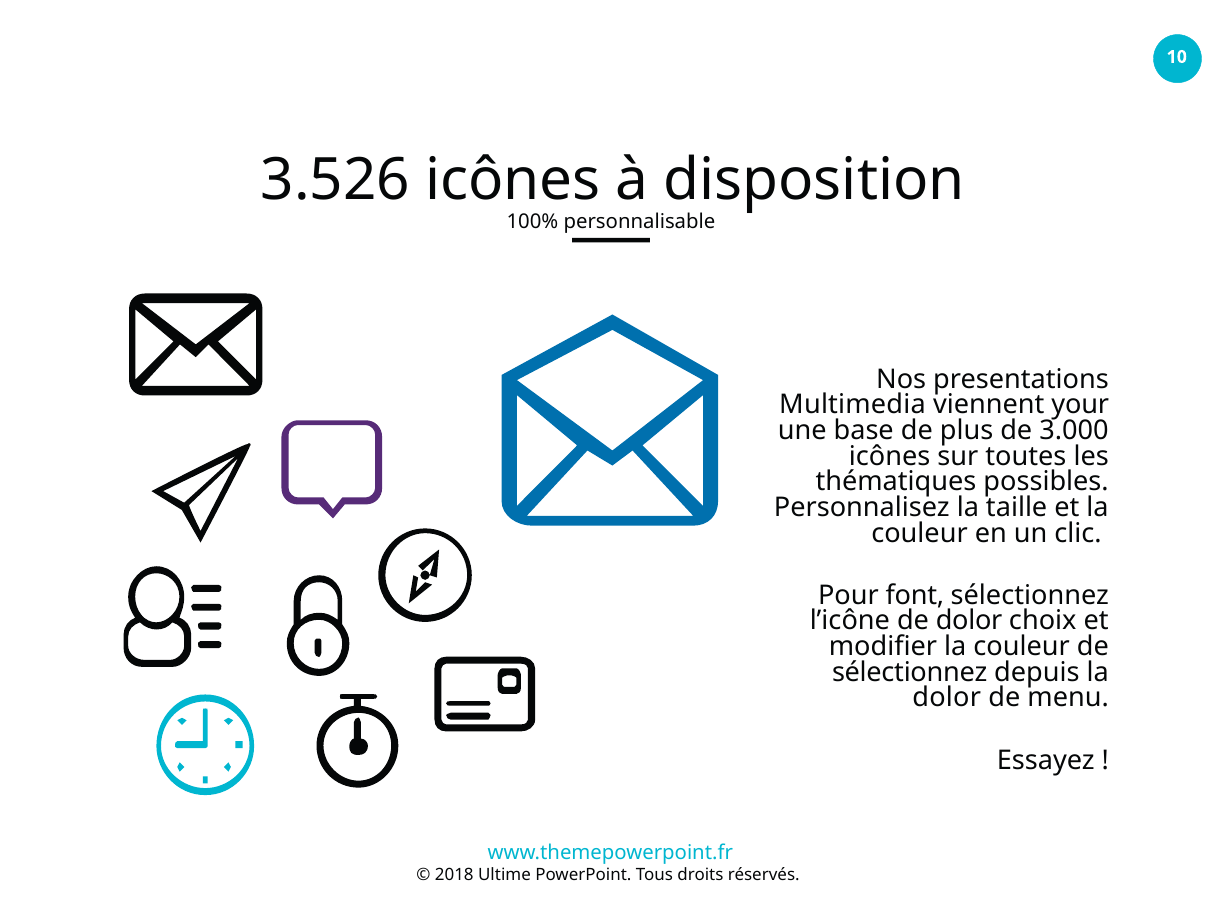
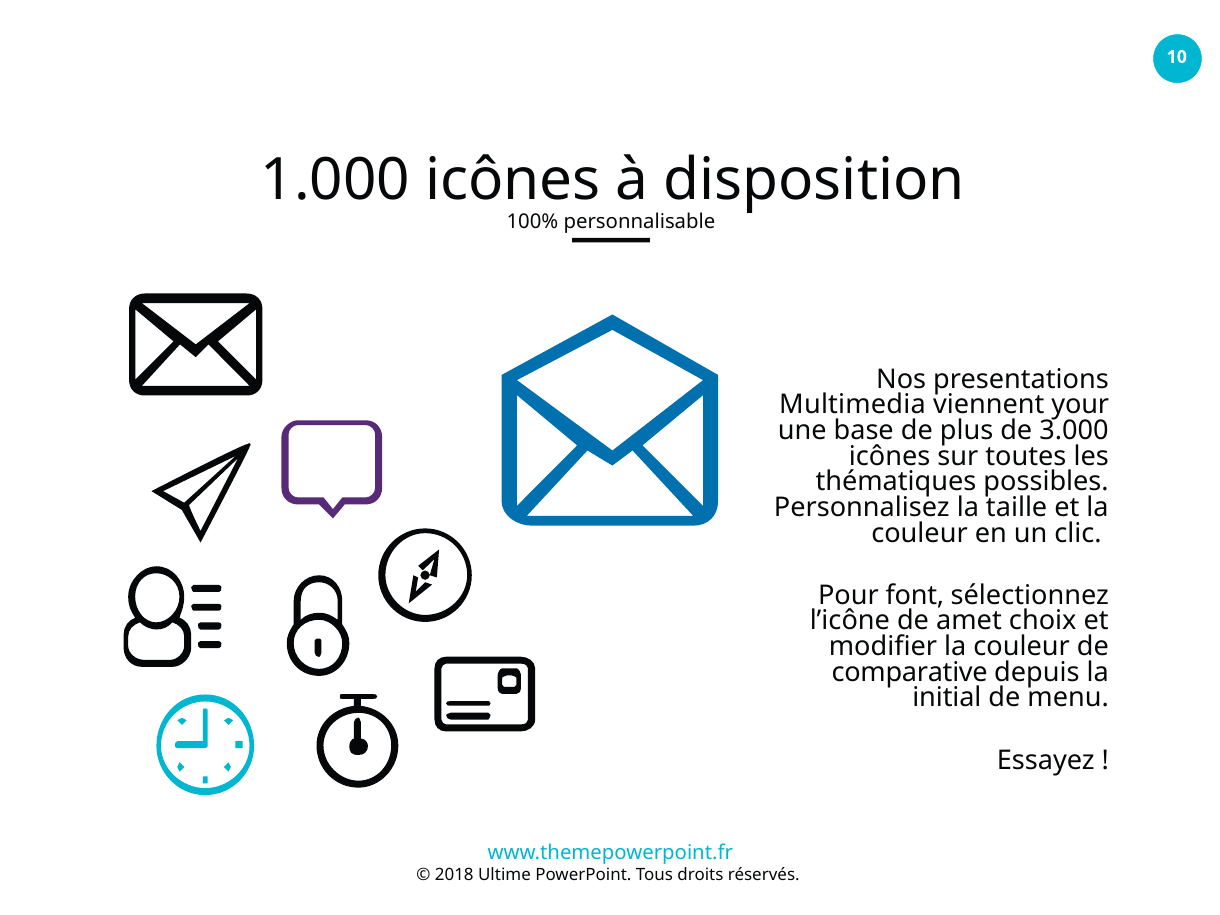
3.526: 3.526 -> 1.000 (335, 180)
de dolor: dolor -> amet (969, 621)
sélectionnez: sélectionnez -> comparative (910, 672)
dolor: dolor -> initial (947, 698)
